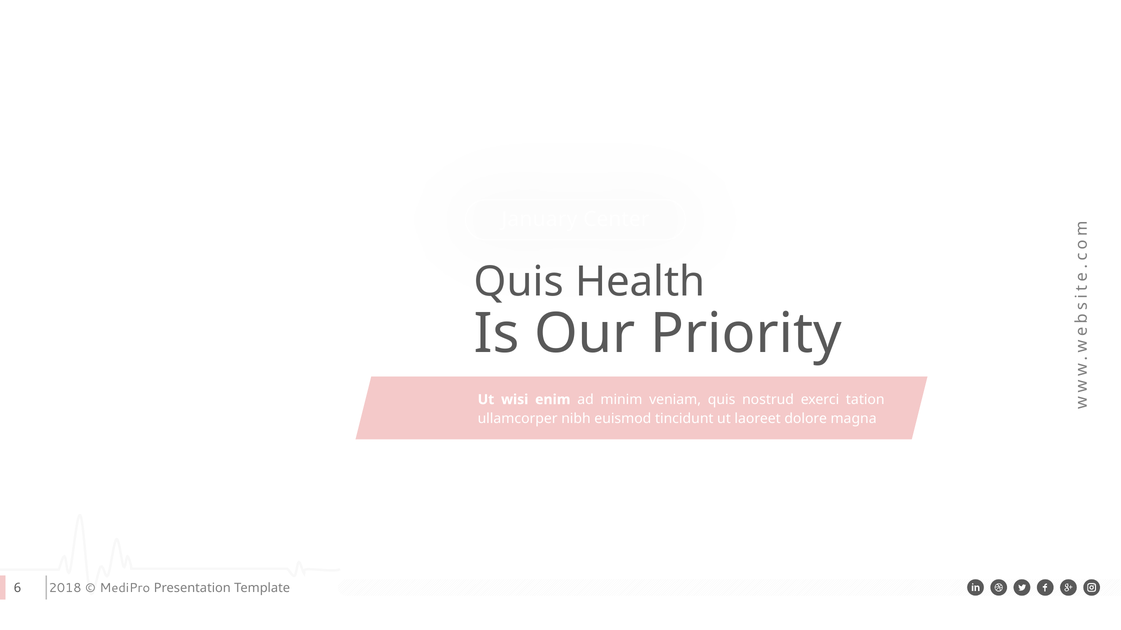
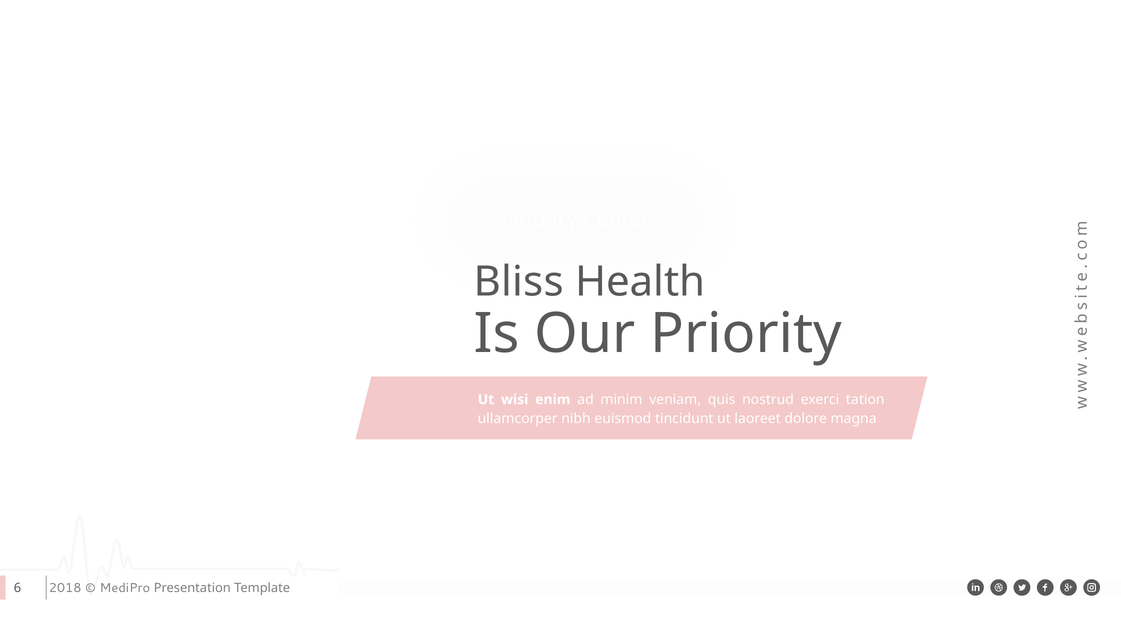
Quis: Quis -> Bliss (519, 282)
